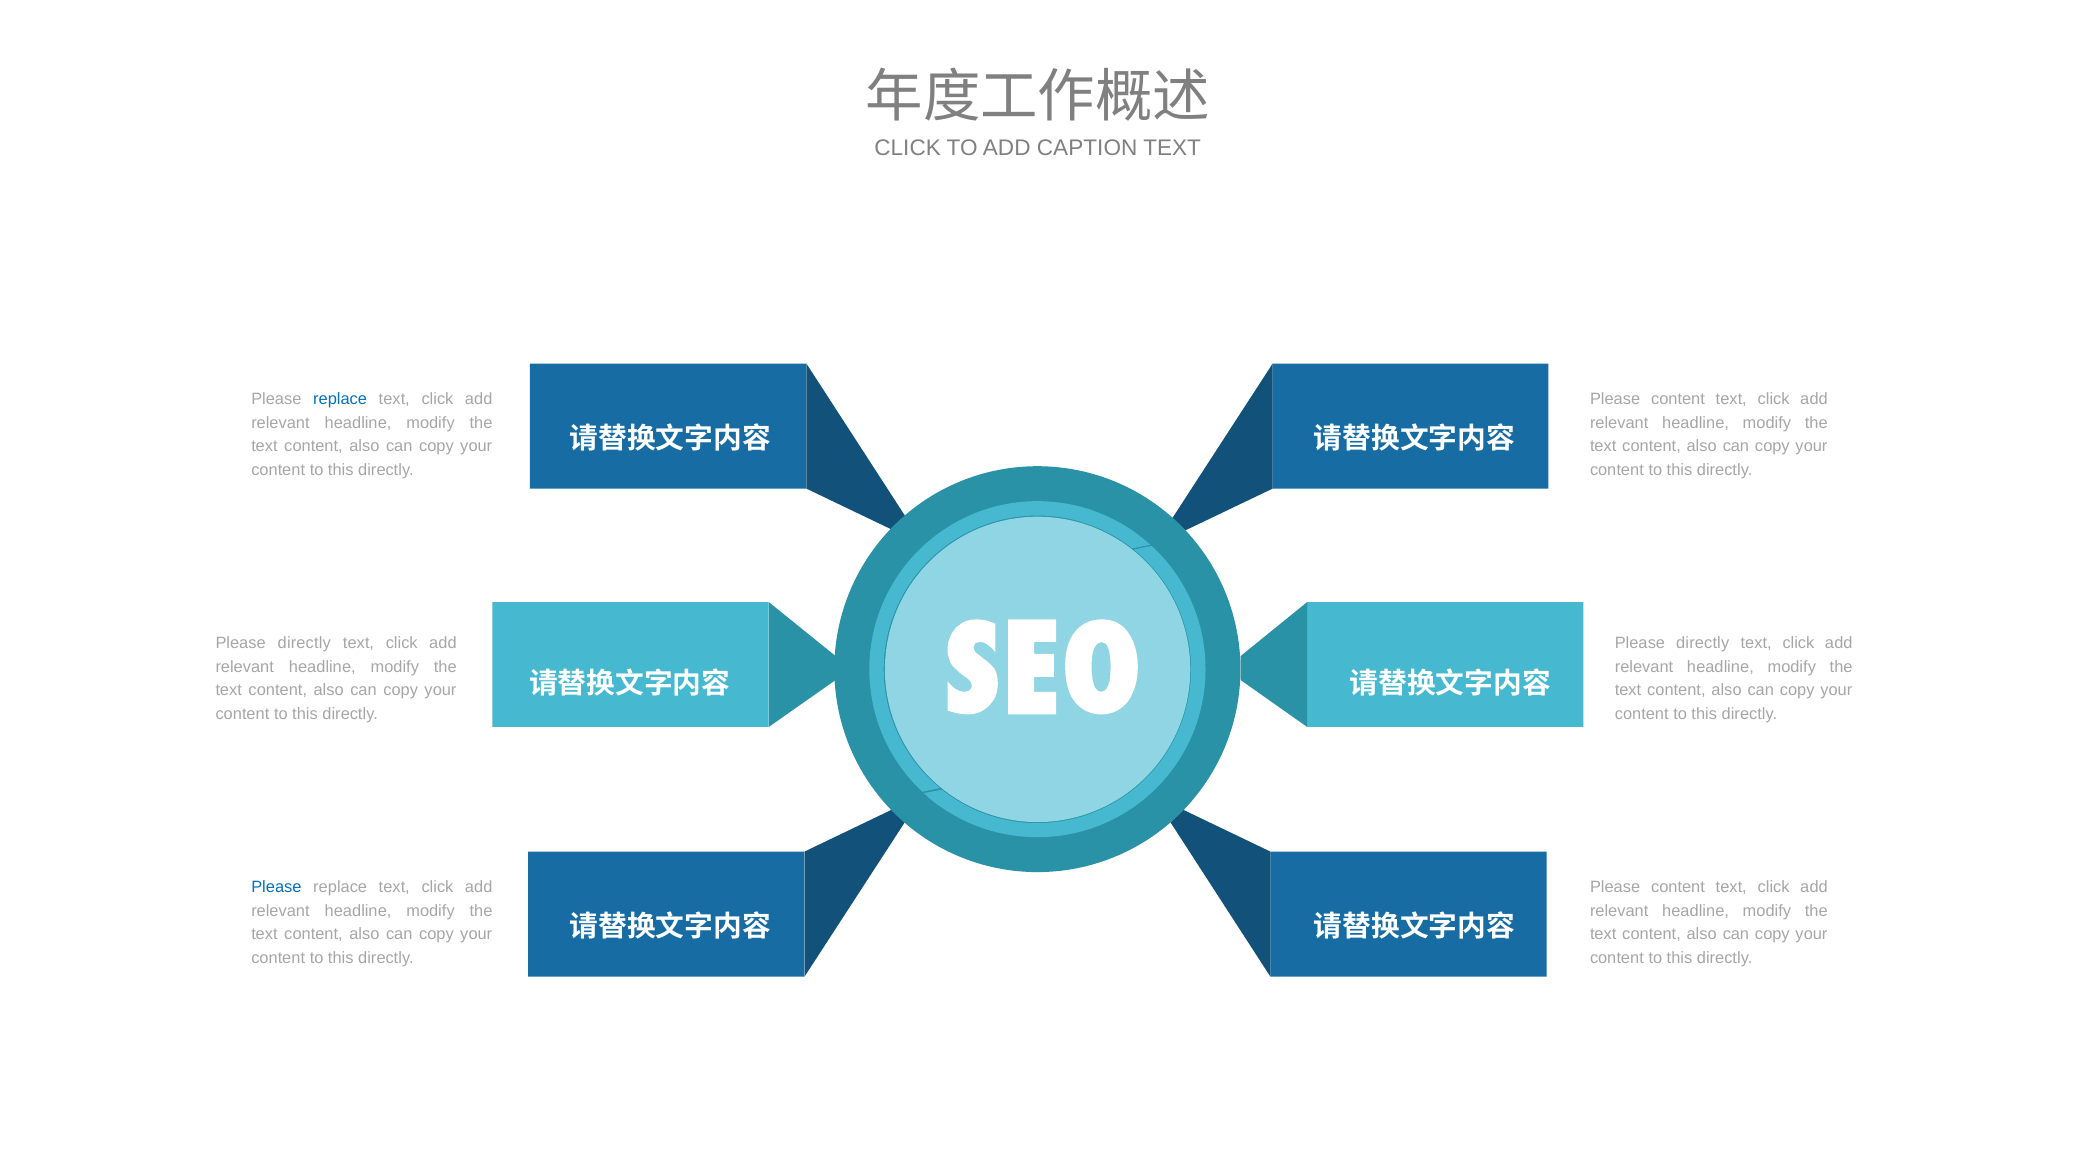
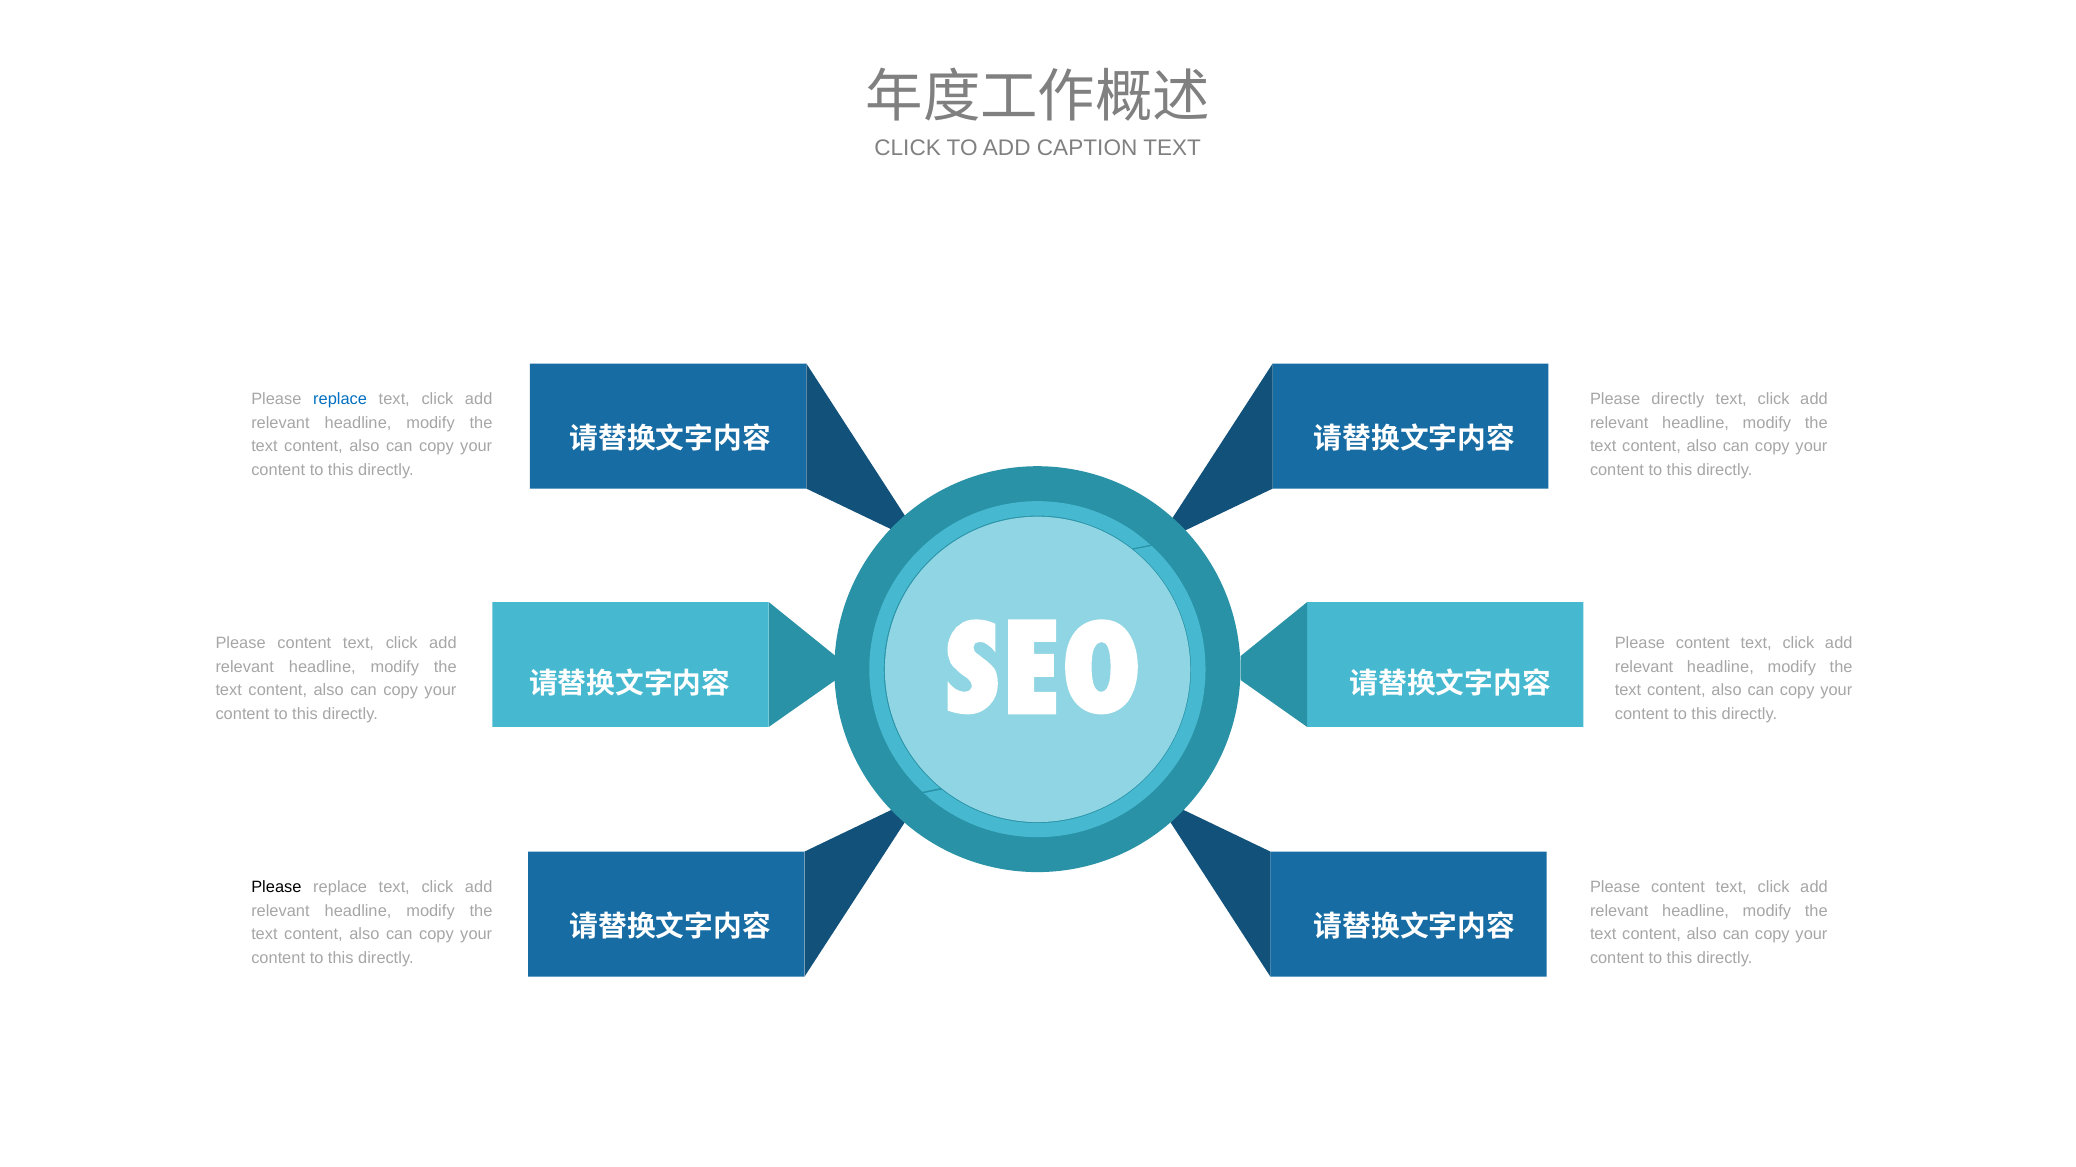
content: content -> directly (1678, 400)
directly: directly -> content (304, 644)
directly: directly -> content (1703, 644)
Please colour: blue -> black (276, 888)
